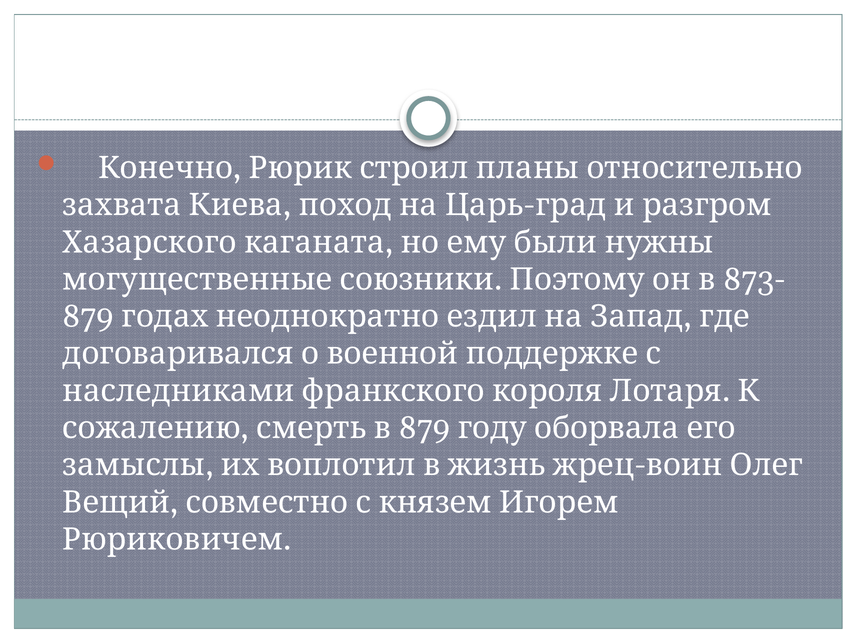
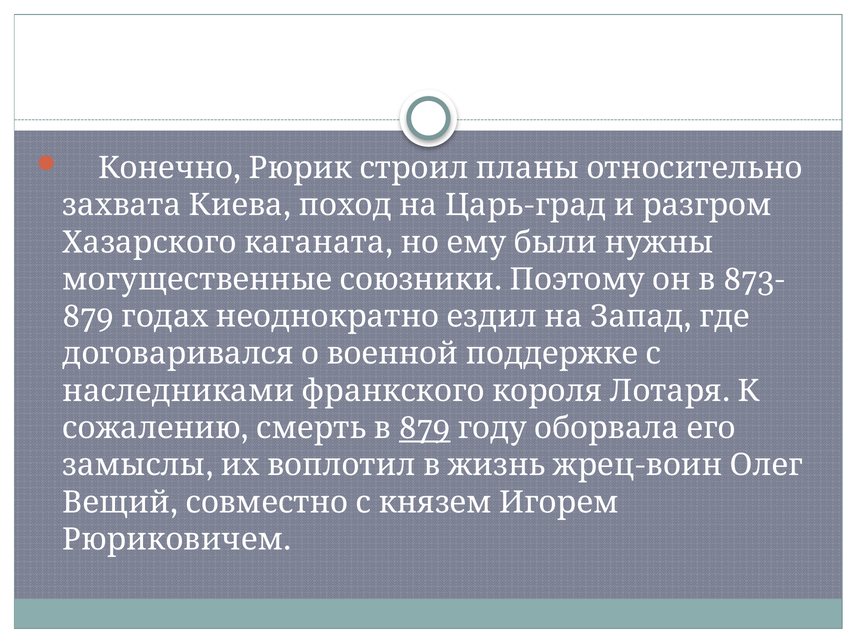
879 underline: none -> present (425, 428)
